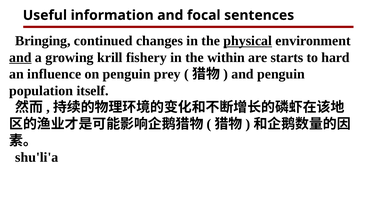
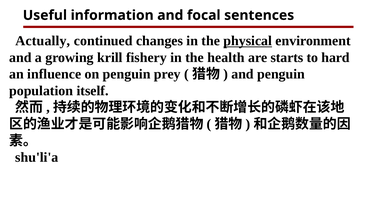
Bringing: Bringing -> Actually (43, 41)
and underline: present -> none (20, 58)
within: within -> health (226, 58)
